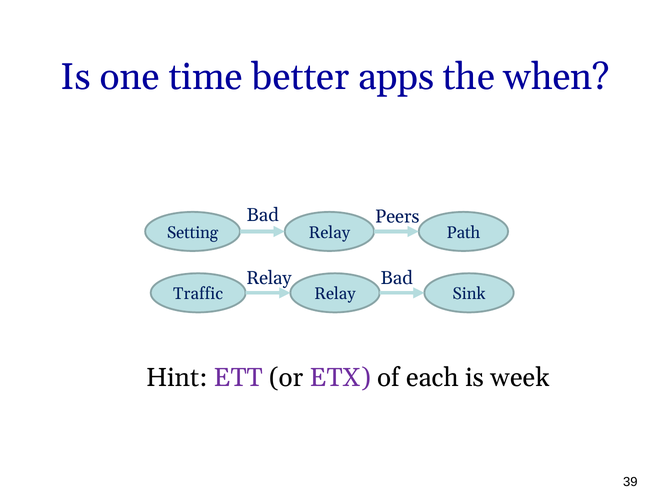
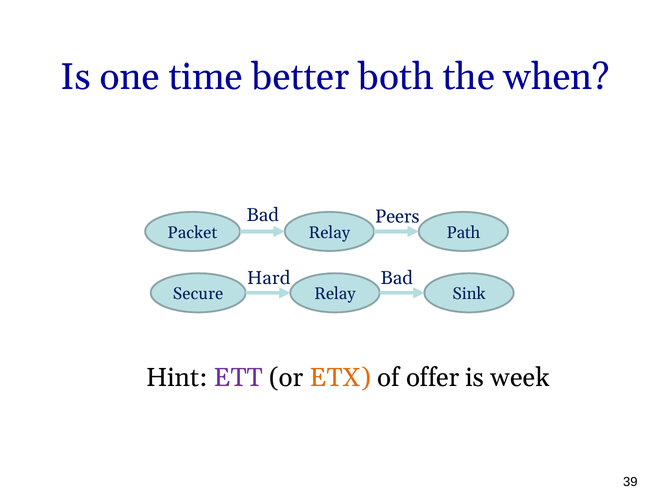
apps: apps -> both (396, 77)
Setting: Setting -> Packet (192, 233)
Relay: Relay -> Hard (269, 278)
Traffic: Traffic -> Secure (198, 294)
ETX colour: purple -> orange (341, 378)
each: each -> offer (433, 378)
